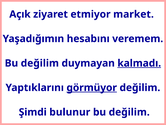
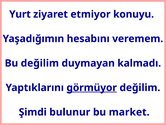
Açık: Açık -> Yurt (20, 14)
market: market -> konuyu (134, 14)
kalmadı underline: present -> none (139, 63)
değilim: değilim -> market (129, 112)
